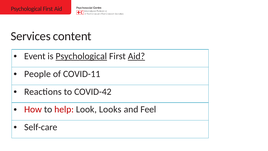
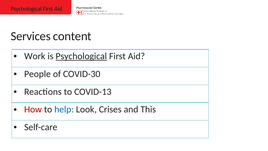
Event: Event -> Work (35, 56)
Aid underline: present -> none (136, 56)
COVID-11: COVID-11 -> COVID-30 (82, 74)
COVID-42: COVID-42 -> COVID-13 (93, 92)
help colour: red -> blue (64, 109)
Looks: Looks -> Crises (110, 109)
Feel: Feel -> This (148, 109)
